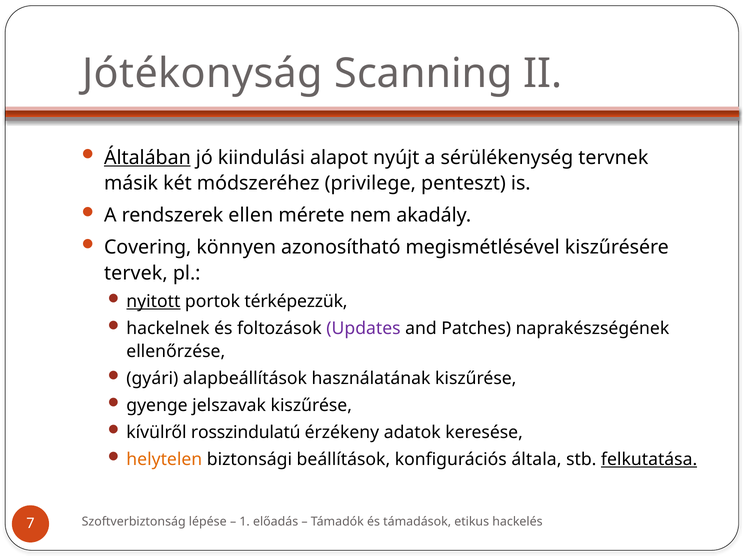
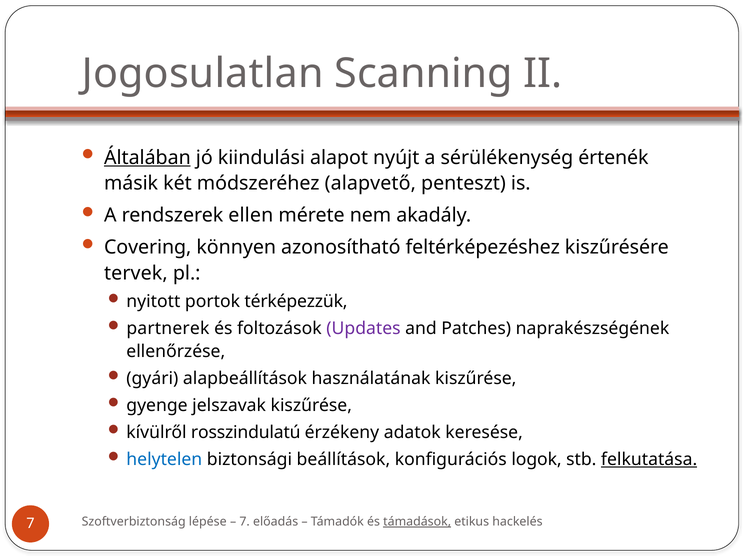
Jótékonyság: Jótékonyság -> Jogosulatlan (203, 74)
tervnek: tervnek -> értenék (613, 158)
privilege: privilege -> alapvető (370, 183)
megismétlésével: megismétlésével -> feltérképezéshez (483, 247)
nyitott underline: present -> none (153, 301)
hackelnek: hackelnek -> partnerek (168, 328)
helytelen colour: orange -> blue (164, 460)
általa: általa -> logok (537, 460)
1: 1 -> 7 (245, 522)
támadások underline: none -> present (417, 522)
